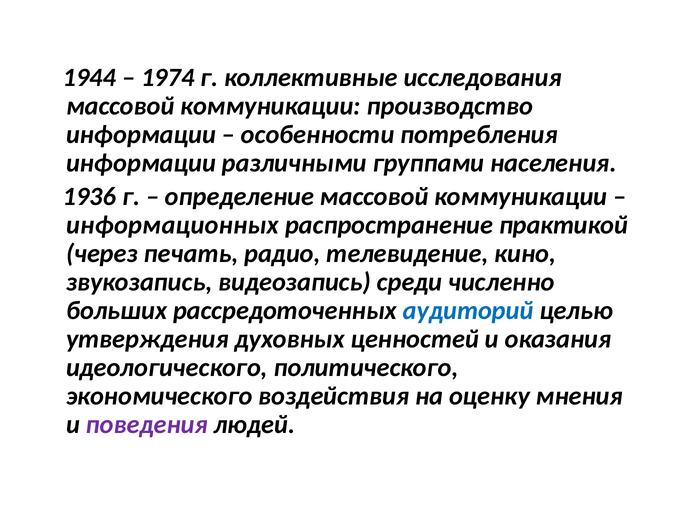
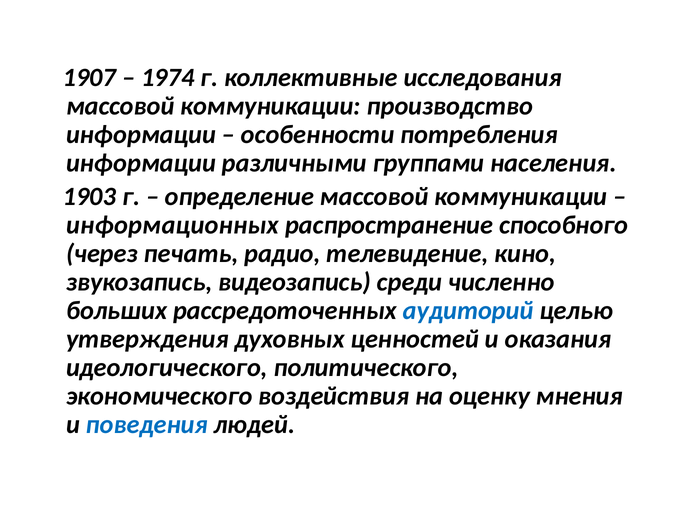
1944: 1944 -> 1907 (89, 77)
1936: 1936 -> 1903 (89, 197)
практикой: практикой -> способного (564, 225)
поведения colour: purple -> blue (147, 424)
